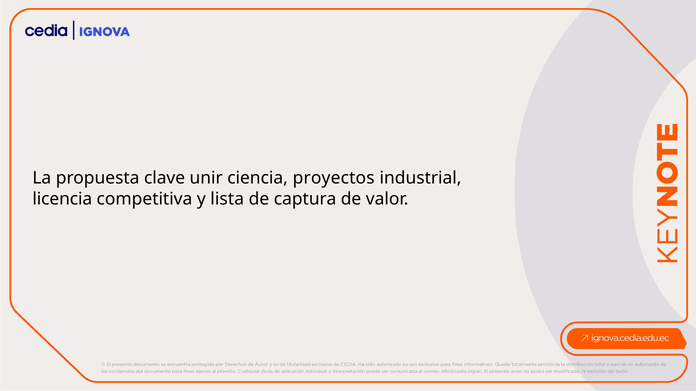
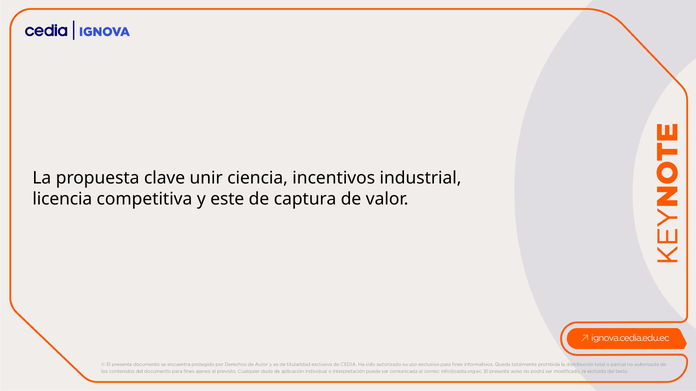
proyectos: proyectos -> incentivos (334, 178)
lista: lista -> este (227, 199)
